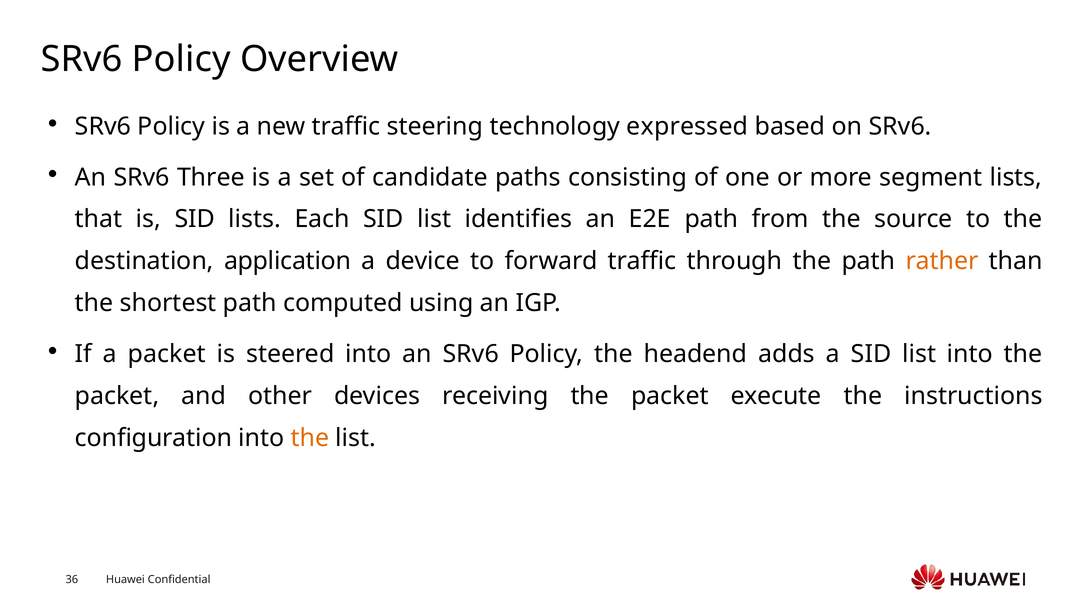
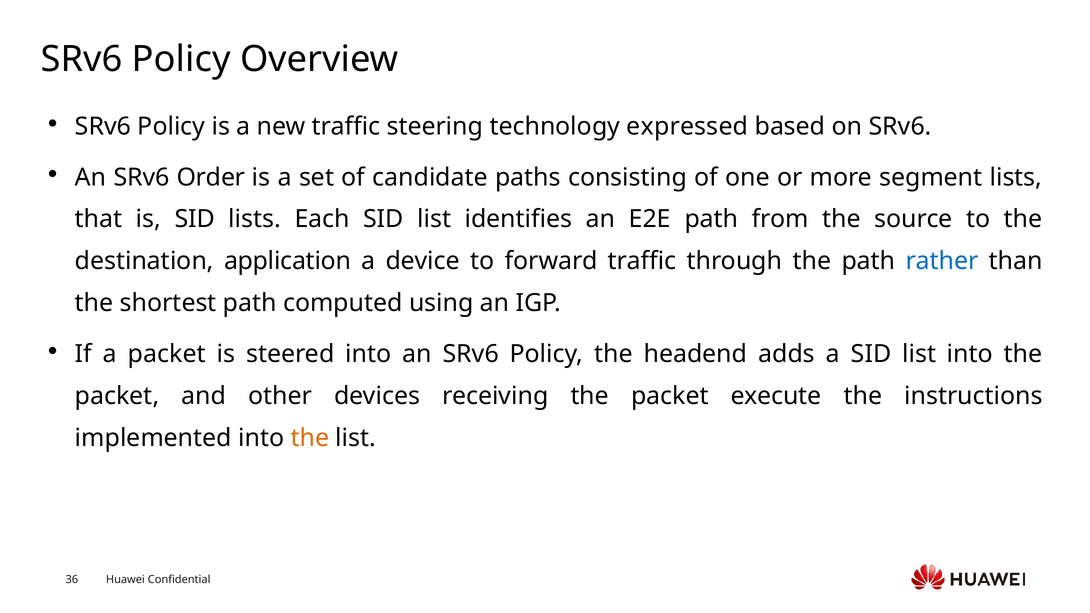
Three: Three -> Order (211, 177)
rather colour: orange -> blue (942, 261)
configuration: configuration -> implemented (153, 438)
